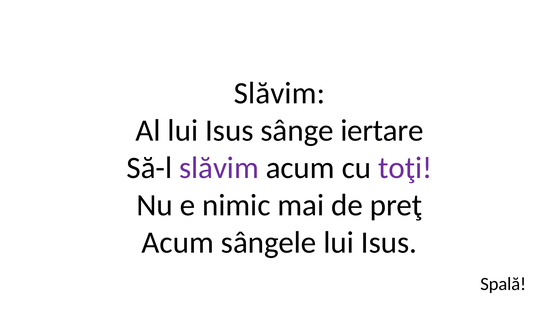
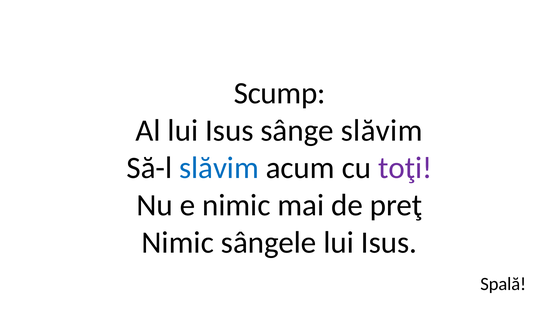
Slăvim: Slăvim -> Scump (280, 93)
sânge iertare: iertare -> slăvim (382, 130)
slăvim colour: purple -> blue (219, 168)
Acum: Acum -> Nimic (178, 242)
